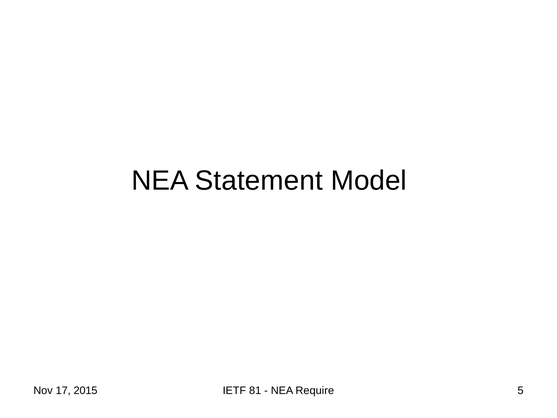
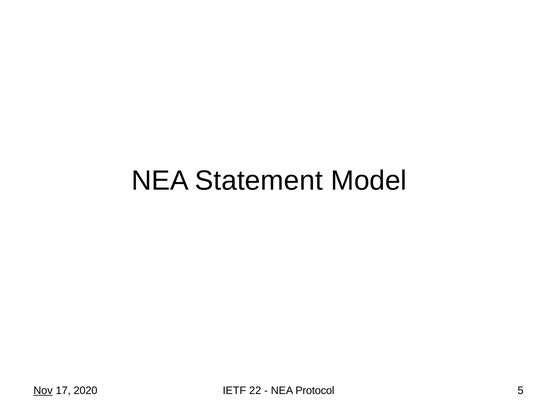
Nov underline: none -> present (43, 390)
2015: 2015 -> 2020 (85, 390)
81: 81 -> 22 (255, 390)
Require: Require -> Protocol (315, 390)
